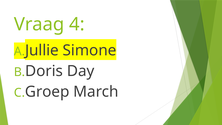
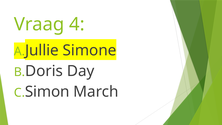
Groep: Groep -> Simon (47, 92)
